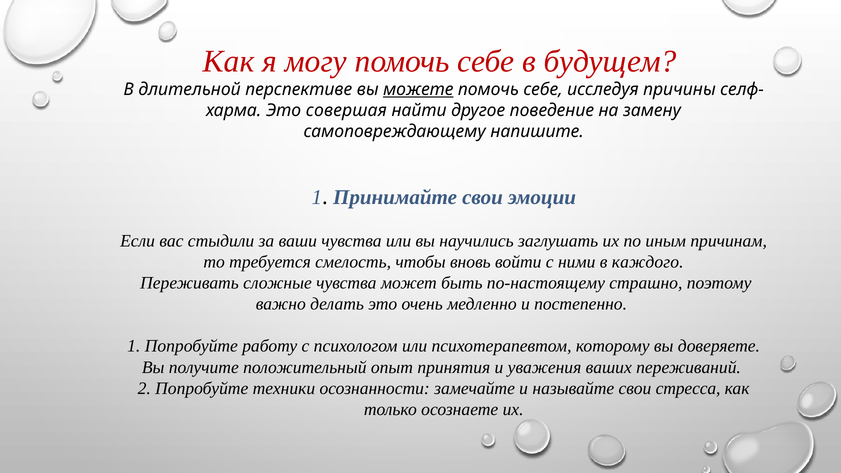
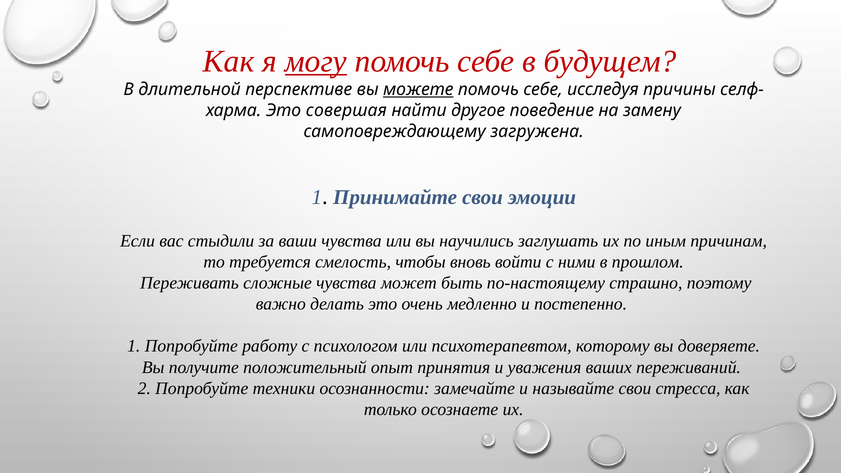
могу underline: none -> present (316, 61)
напишите: напишите -> загружена (537, 132)
каждого: каждого -> прошлом (648, 262)
